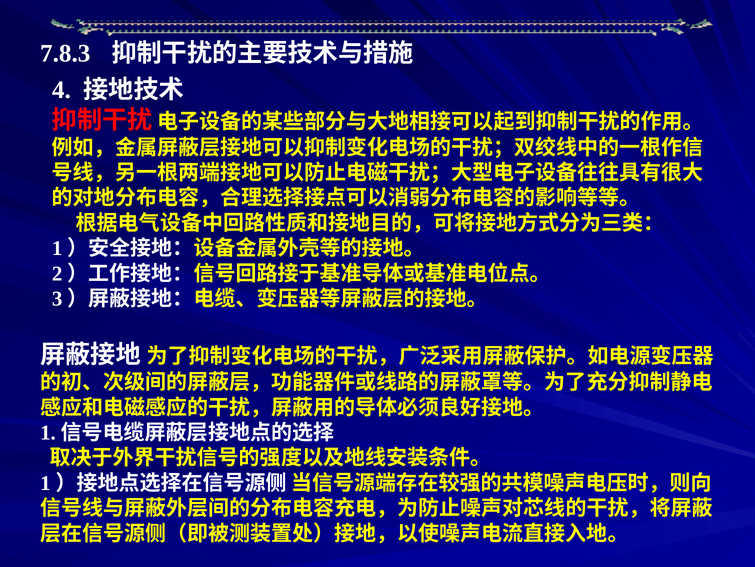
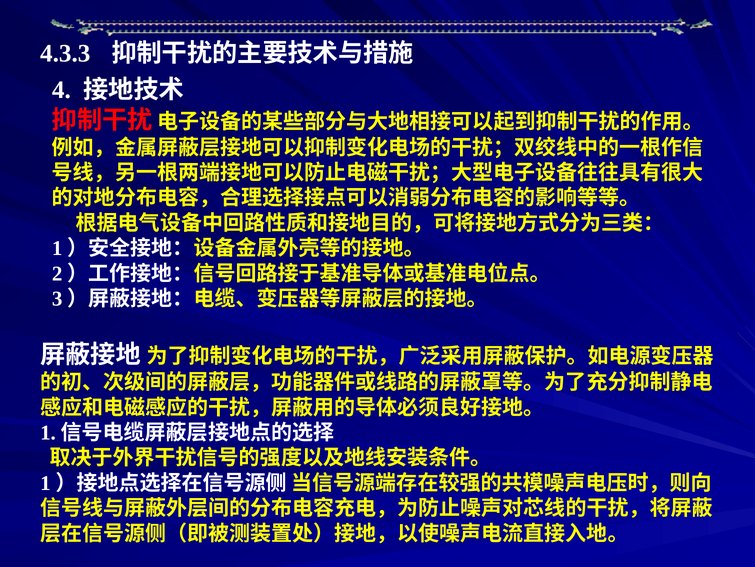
7.8.3: 7.8.3 -> 4.3.3 (65, 53)
